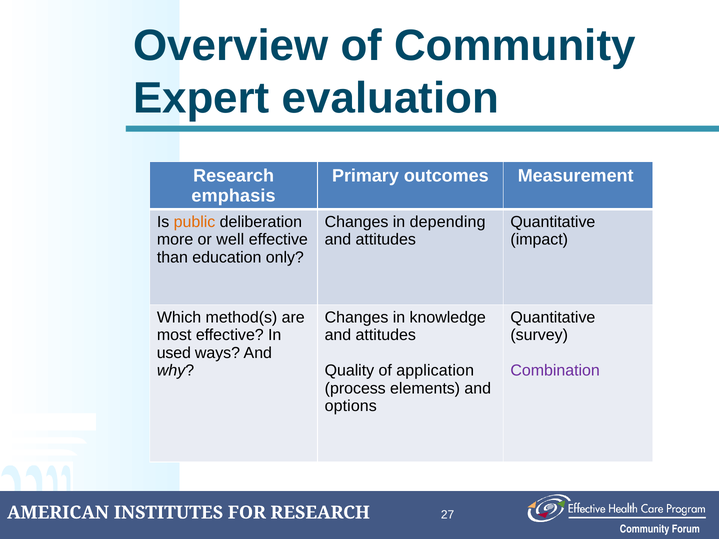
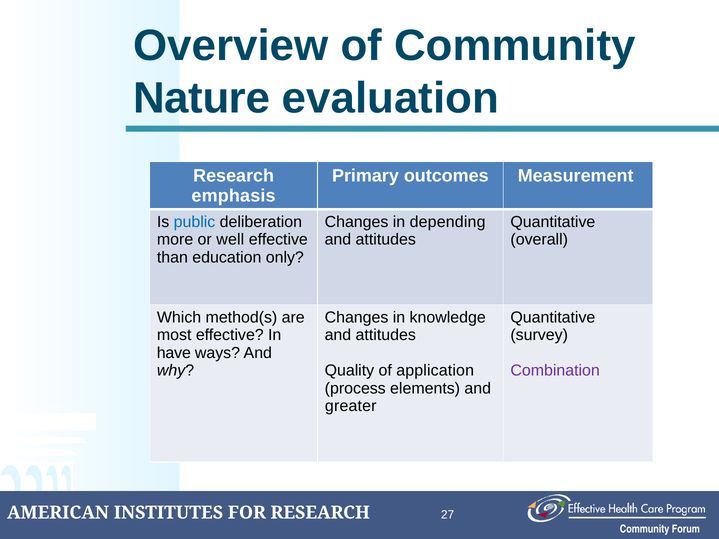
Expert: Expert -> Nature (201, 98)
public colour: orange -> blue (195, 222)
impact: impact -> overall (539, 240)
used: used -> have (174, 353)
options: options -> greater (351, 406)
